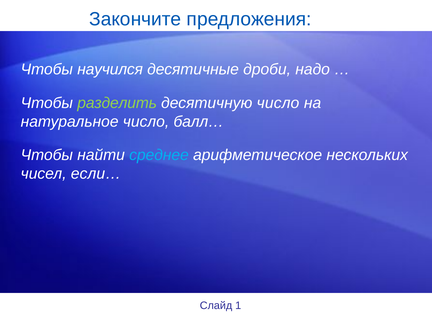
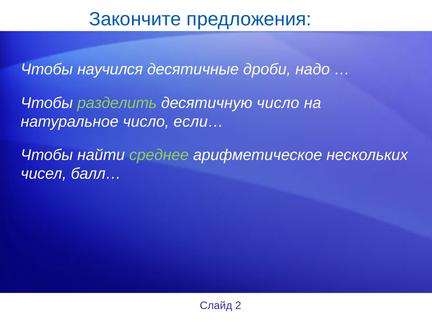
балл…: балл… -> если… (199, 122)
среднее colour: light blue -> light green (159, 155)
если…: если… -> балл… (96, 174)
1: 1 -> 2 (238, 306)
